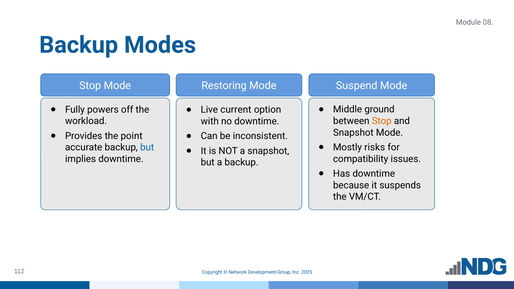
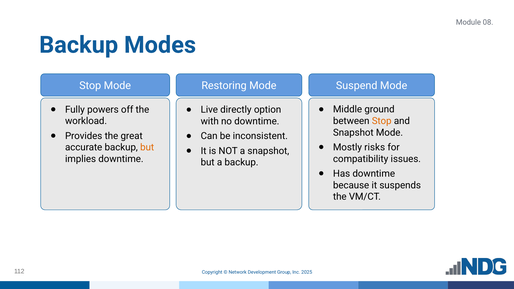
current: current -> directly (236, 110)
point: point -> great (132, 136)
but colour: blue -> orange (147, 147)
